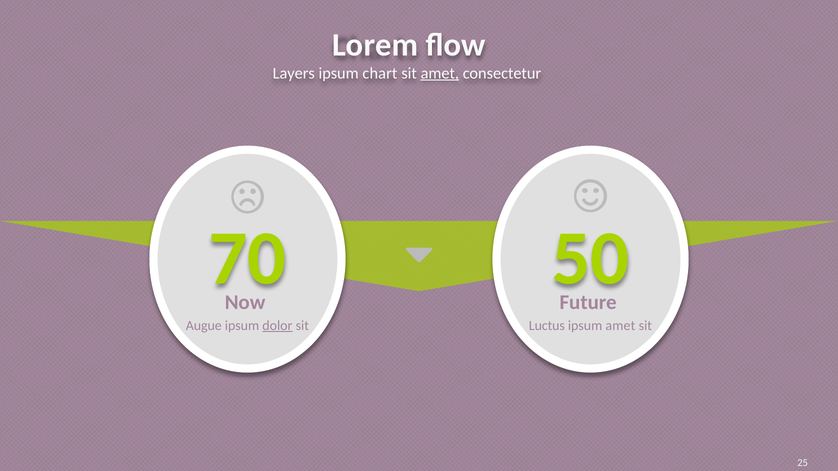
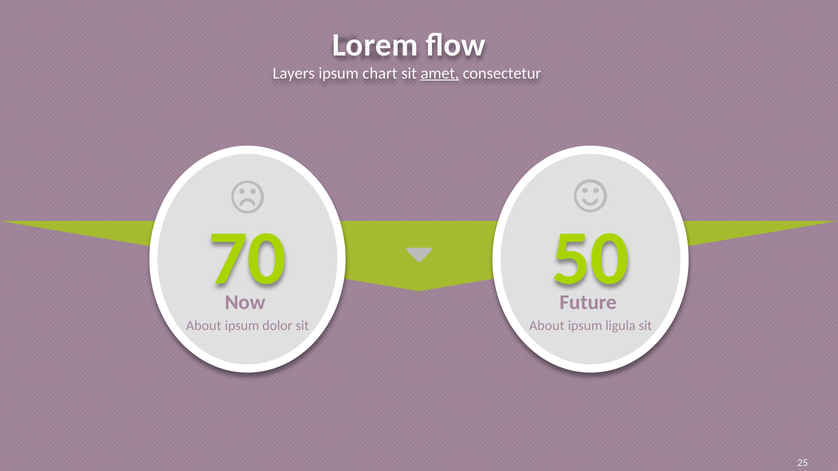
Augue: Augue -> About (204, 326)
dolor underline: present -> none (277, 326)
Luctus: Luctus -> About (547, 326)
ipsum amet: amet -> ligula (620, 326)
